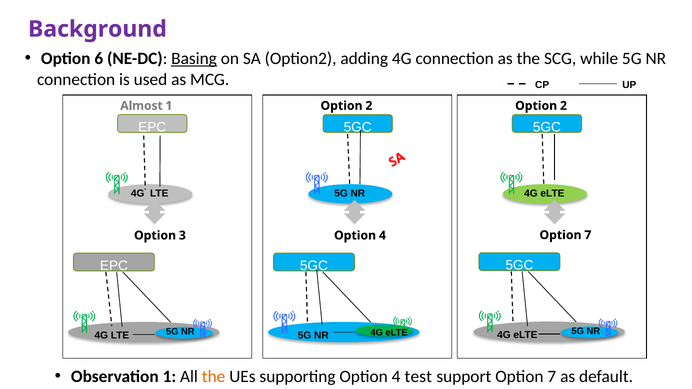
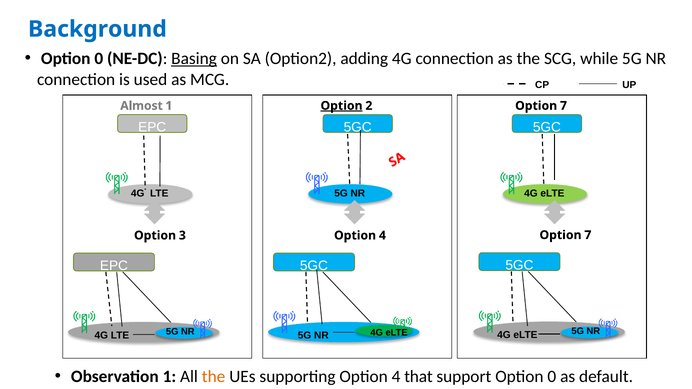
Background colour: purple -> blue (97, 29)
6: 6 -> 0 (99, 59)
Option underline: none -> present (342, 106)
2: 2 -> 7 (564, 106)
test: test -> that (418, 377)
support Option 7: 7 -> 0 (552, 377)
